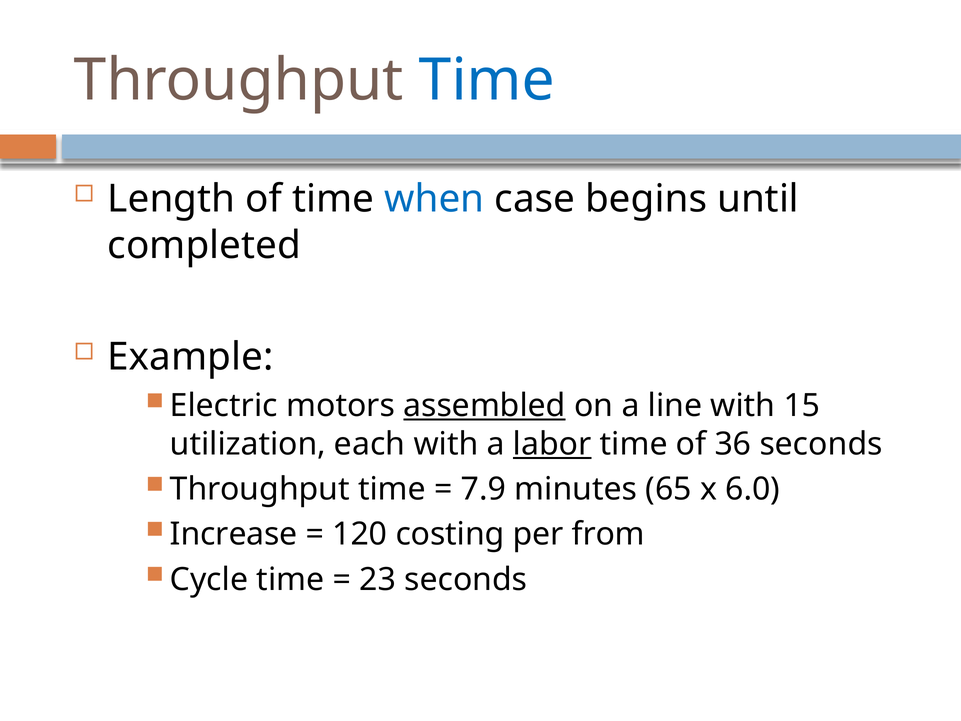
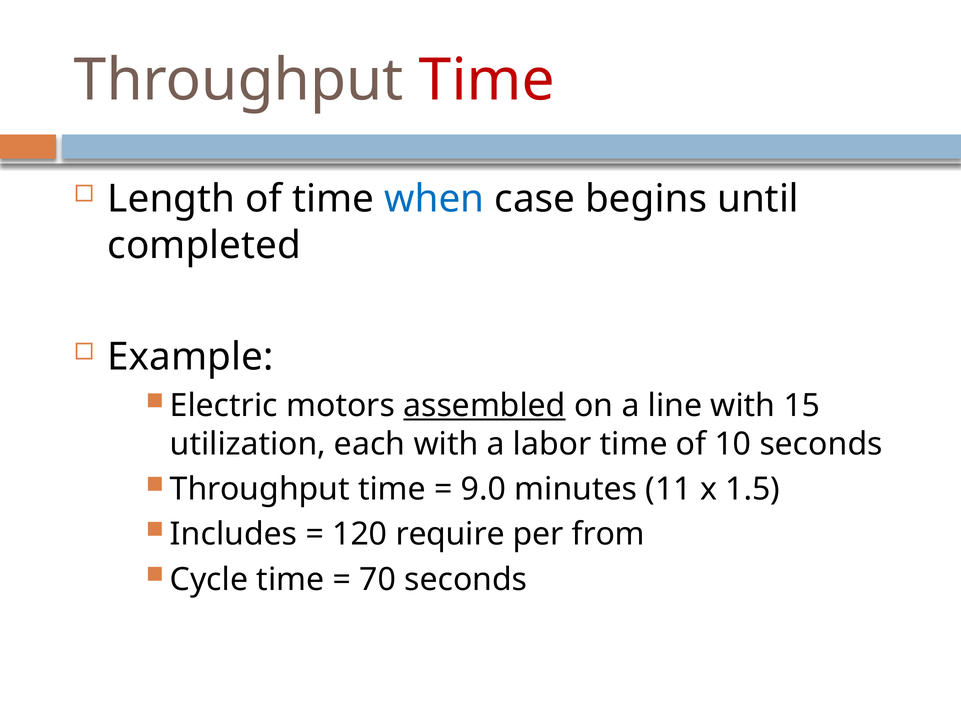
Time colour: blue -> red (487, 80)
labor underline: present -> none (552, 444)
36: 36 -> 10 (733, 444)
7.9: 7.9 -> 9.0 (483, 489)
65: 65 -> 11 (669, 489)
6.0: 6.0 -> 1.5 (753, 489)
Increase: Increase -> Includes (234, 534)
costing: costing -> require (450, 534)
23: 23 -> 70 (378, 579)
